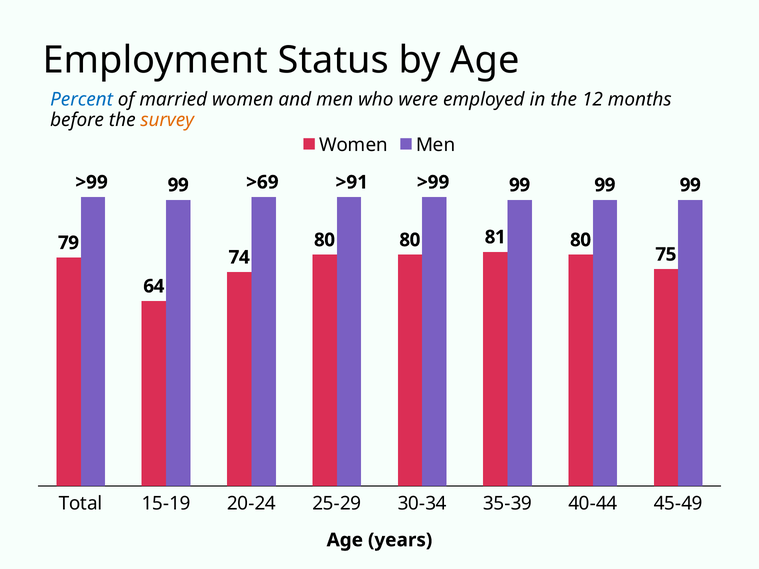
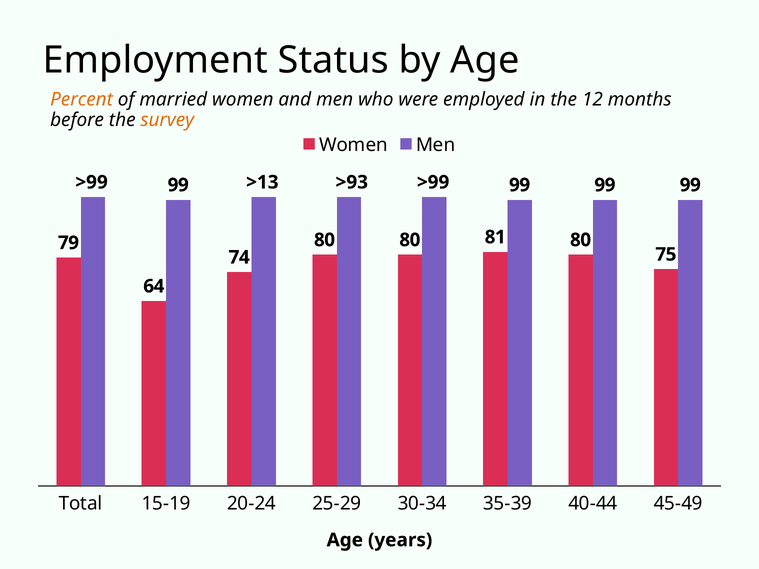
Percent colour: blue -> orange (82, 100)
>69: >69 -> >13 (262, 182)
>91: >91 -> >93 (352, 182)
